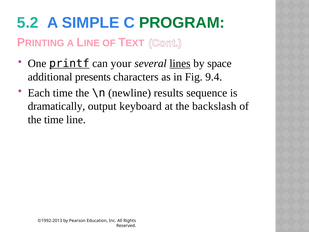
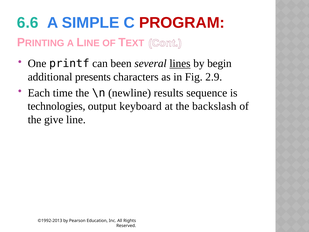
5.2: 5.2 -> 6.6 (28, 23)
PROGRAM colour: green -> red (182, 23)
printf underline: present -> none (69, 63)
your: your -> been (121, 63)
space: space -> begin (219, 63)
9.4: 9.4 -> 2.9 (214, 77)
dramatically: dramatically -> technologies (56, 106)
the time: time -> give (54, 119)
